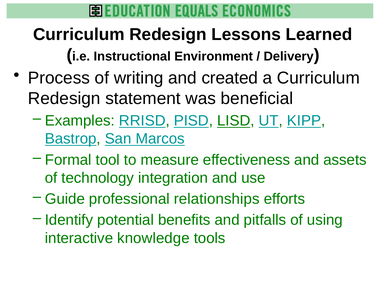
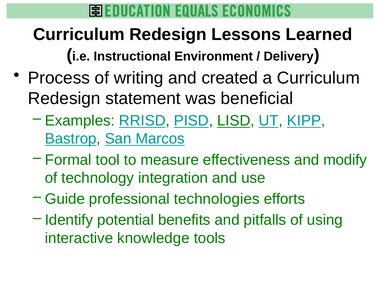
assets: assets -> modify (345, 160)
relationships: relationships -> technologies (217, 199)
